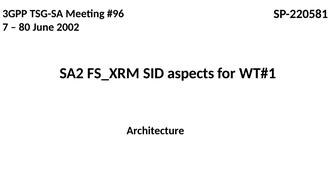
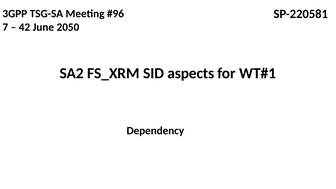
80: 80 -> 42 (24, 27)
2002: 2002 -> 2050 (68, 27)
Architecture: Architecture -> Dependency (155, 131)
